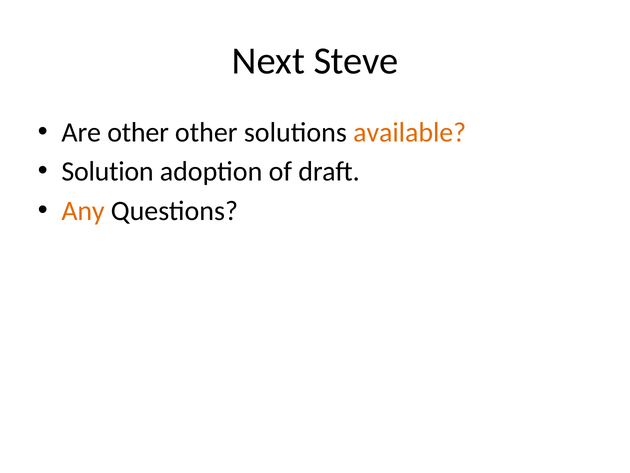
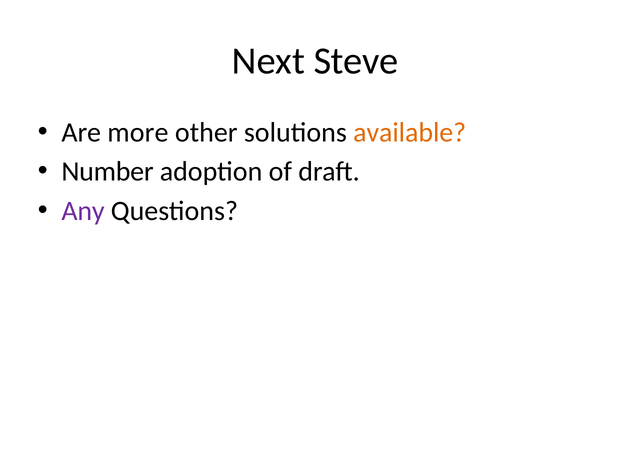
Are other: other -> more (138, 132)
Solution: Solution -> Number (108, 171)
Any colour: orange -> purple (83, 211)
